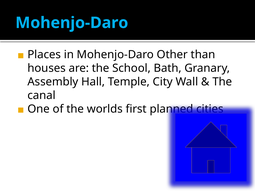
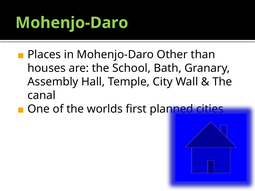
Mohenjo-Daro colour: light blue -> light green (72, 23)
